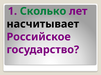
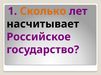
Сколько colour: green -> orange (43, 11)
